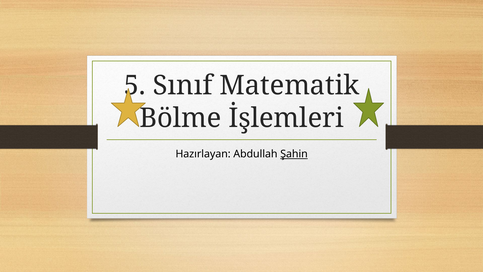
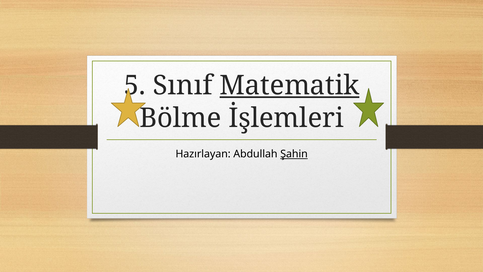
Matematik underline: none -> present (289, 85)
